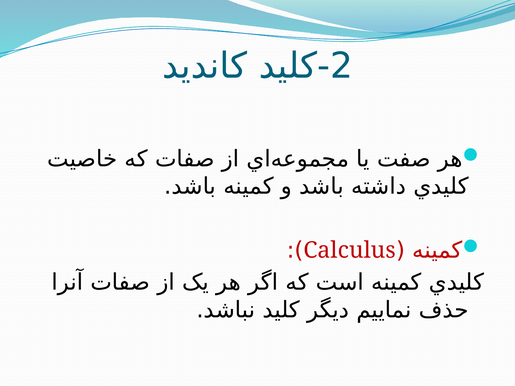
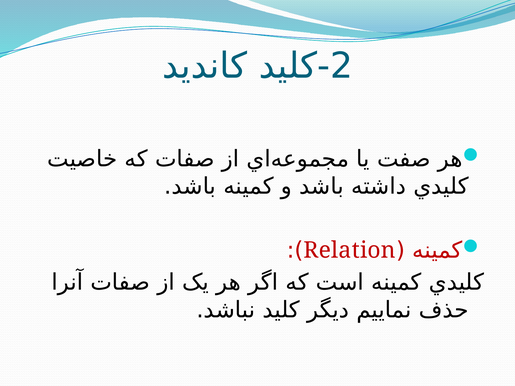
Calculus: Calculus -> Relation (350, 251)
